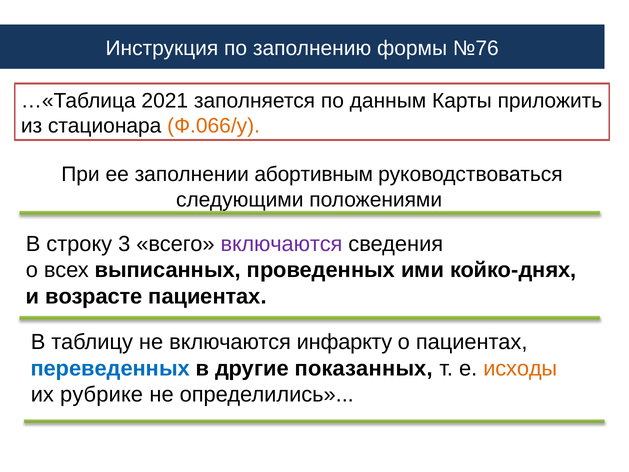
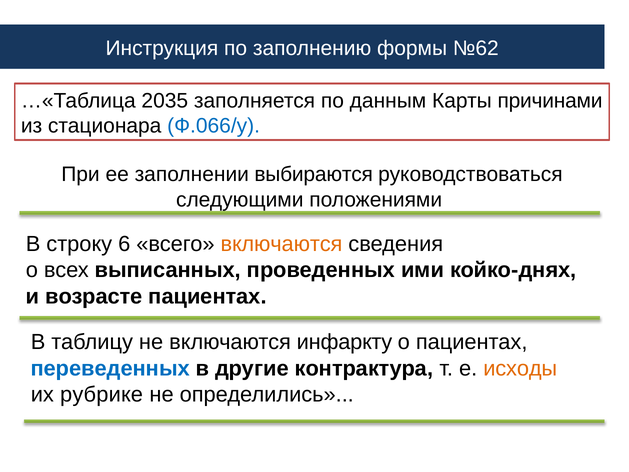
№76: №76 -> №62 (476, 48)
2021: 2021 -> 2035 (165, 101)
приложить: приложить -> причинами (550, 101)
Ф.066/у colour: orange -> blue (214, 126)
абортивным: абортивным -> выбираются (314, 174)
3: 3 -> 6 (124, 244)
включаются colour: purple -> orange (281, 244)
показанных: показанных -> контрактура (364, 368)
